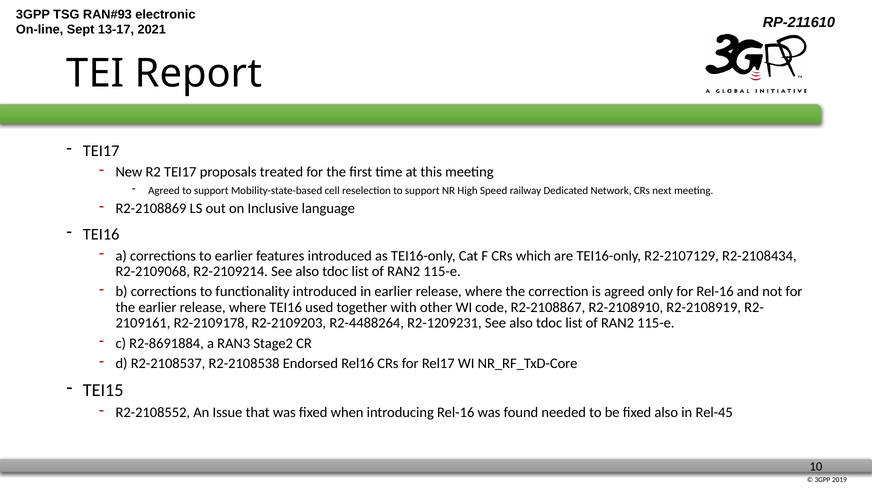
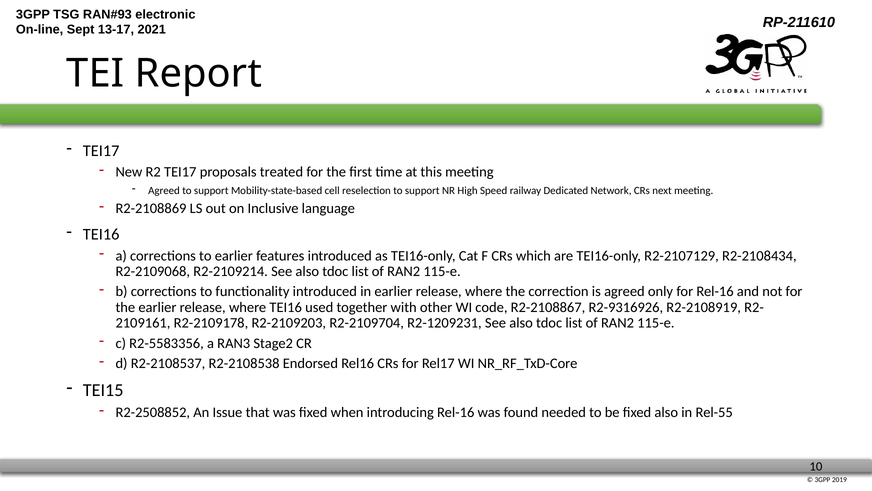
R2-2108910: R2-2108910 -> R2-9316926 (626, 307)
R2-4488264: R2-4488264 -> R2-2109704 (367, 323)
R2-8691884: R2-8691884 -> R2-5583356 (167, 343)
R2-2108552: R2-2108552 -> R2-2508852 (153, 412)
Rel-45: Rel-45 -> Rel-55 (714, 412)
